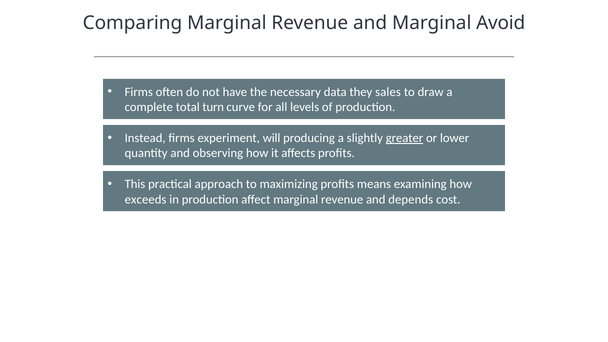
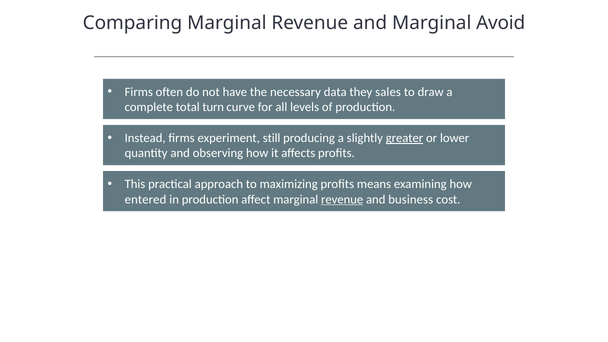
will: will -> still (272, 138)
exceeds: exceeds -> entered (146, 199)
revenue underline: none -> present (342, 199)
depends: depends -> business (411, 199)
